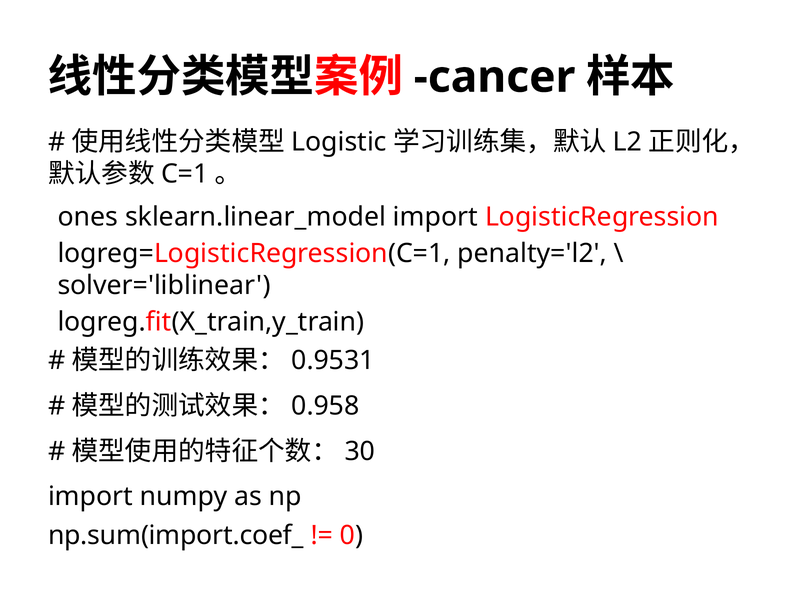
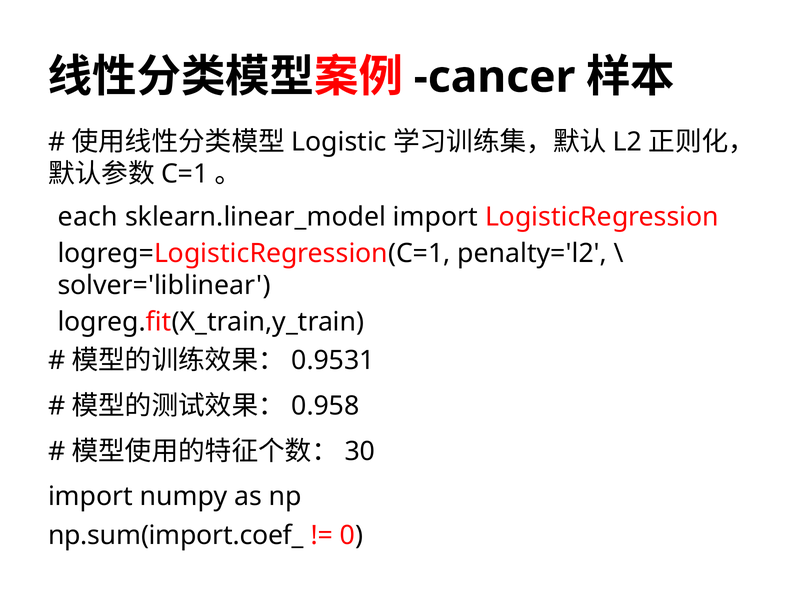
ones: ones -> each (88, 217)
